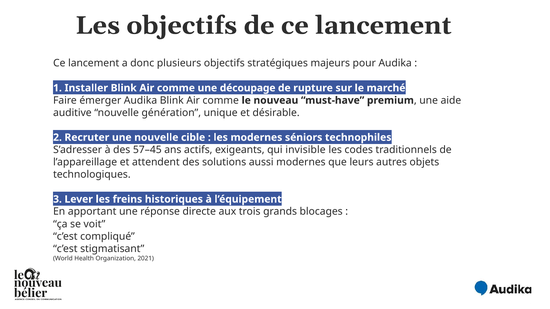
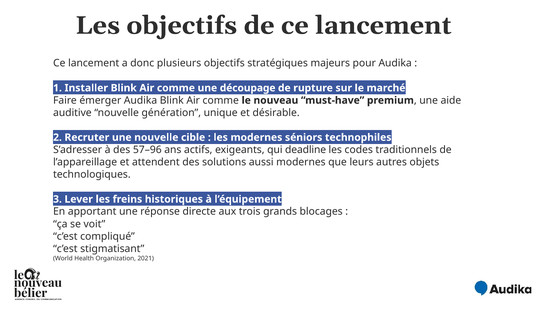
57–45: 57–45 -> 57–96 (147, 150)
invisible: invisible -> deadline (306, 150)
